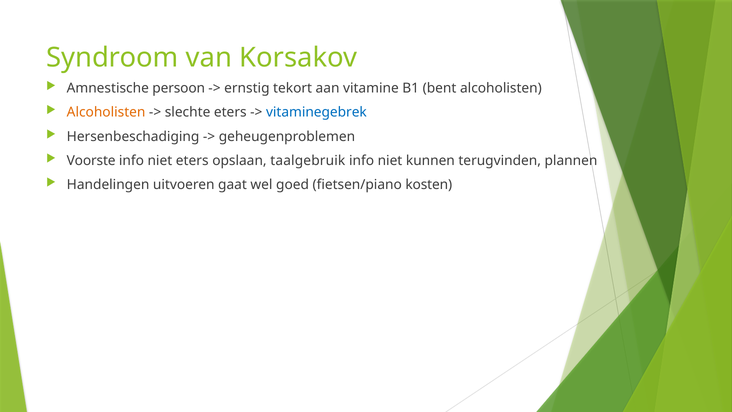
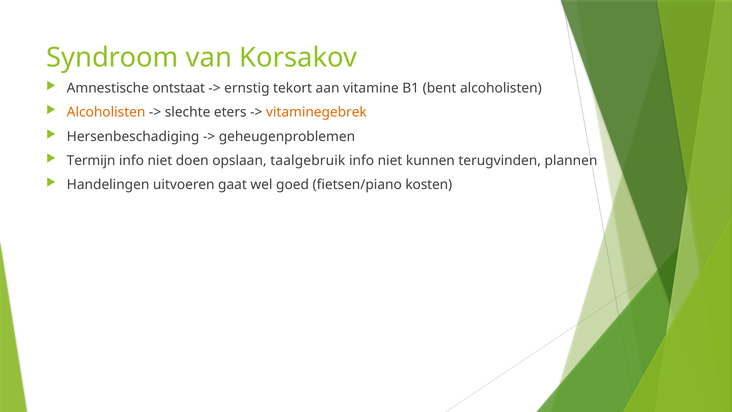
persoon: persoon -> ontstaat (179, 88)
vitaminegebrek colour: blue -> orange (316, 112)
Voorste: Voorste -> Termijn (91, 160)
niet eters: eters -> doen (192, 160)
